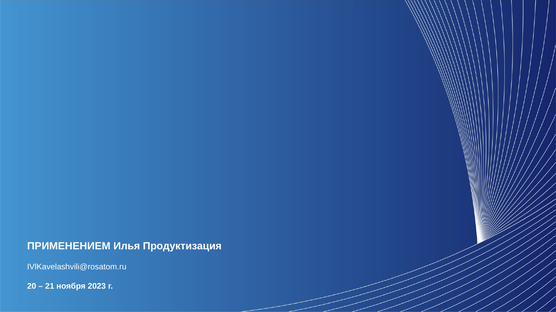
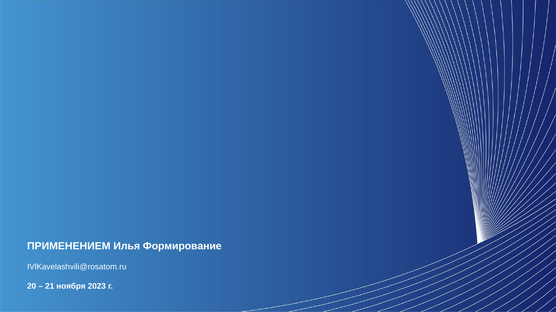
Продуктизация: Продуктизация -> Формирование (182, 247)
